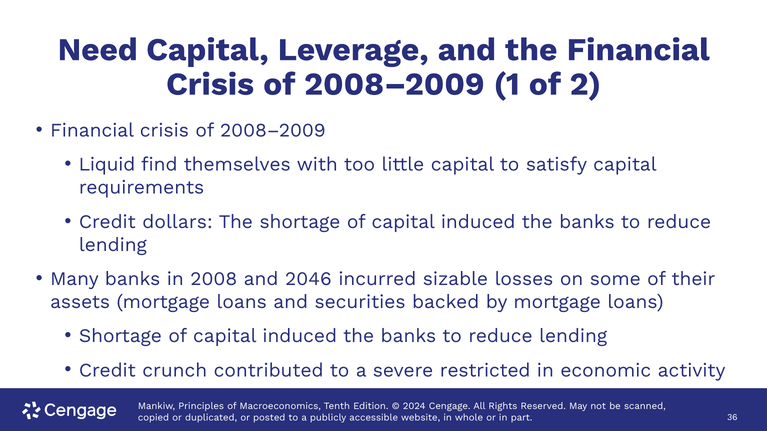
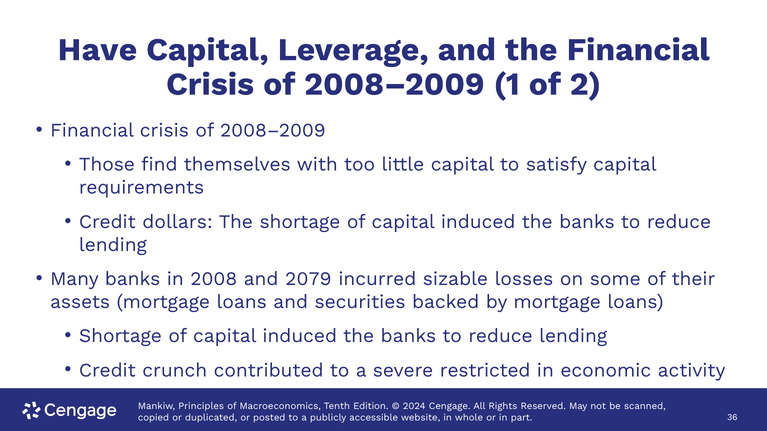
Need: Need -> Have (97, 50)
Liquid: Liquid -> Those (107, 165)
2046: 2046 -> 2079 (308, 279)
